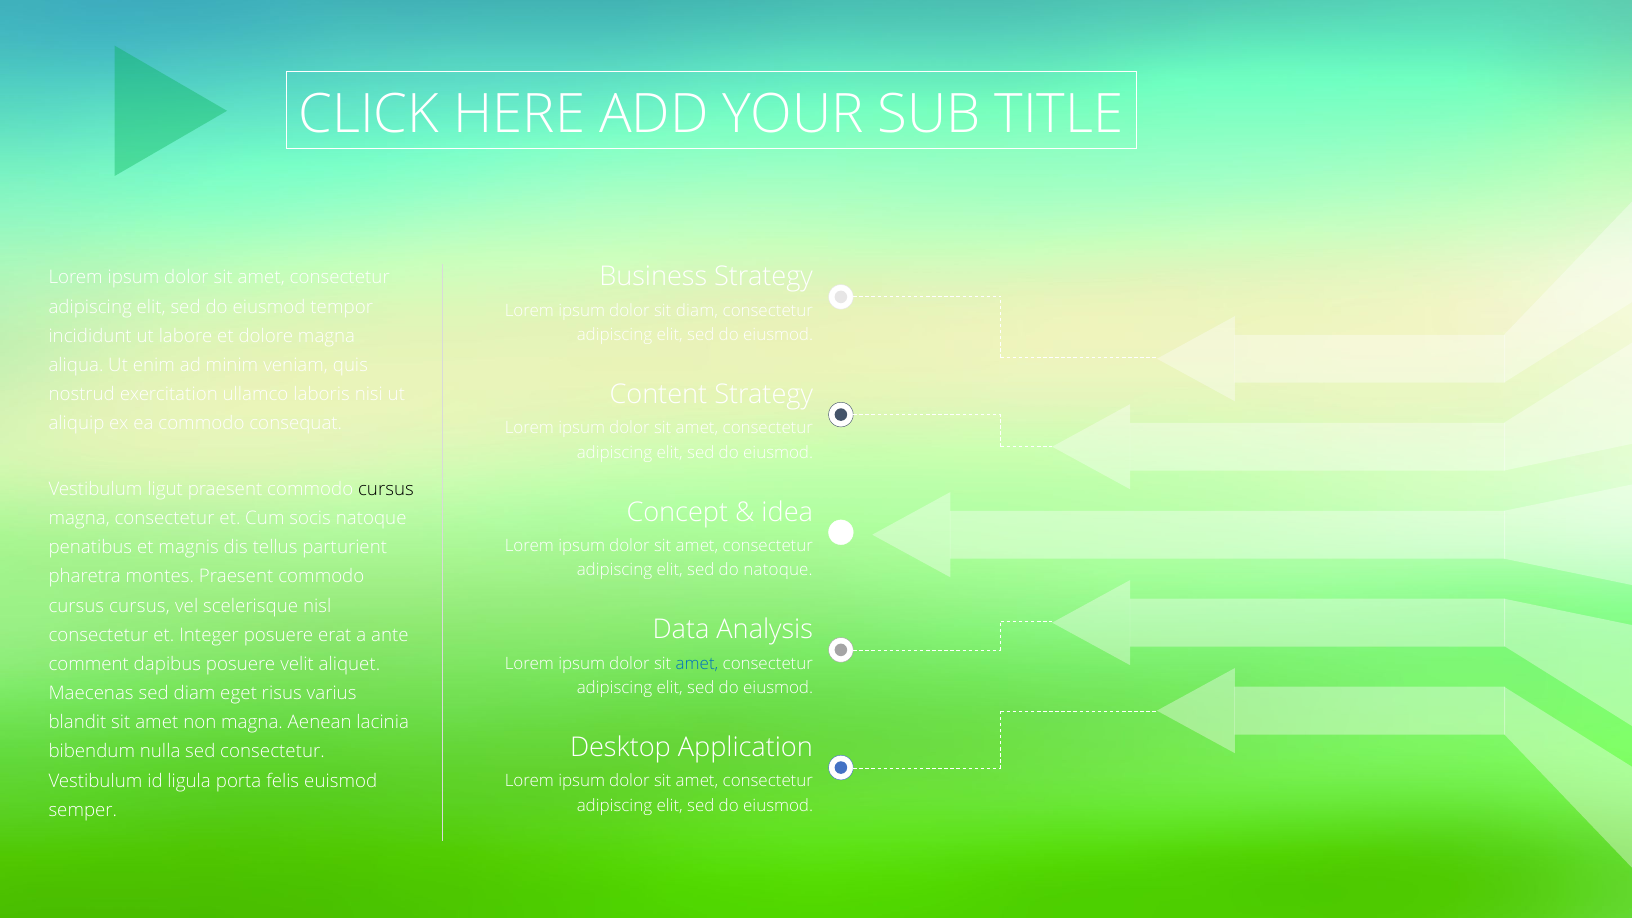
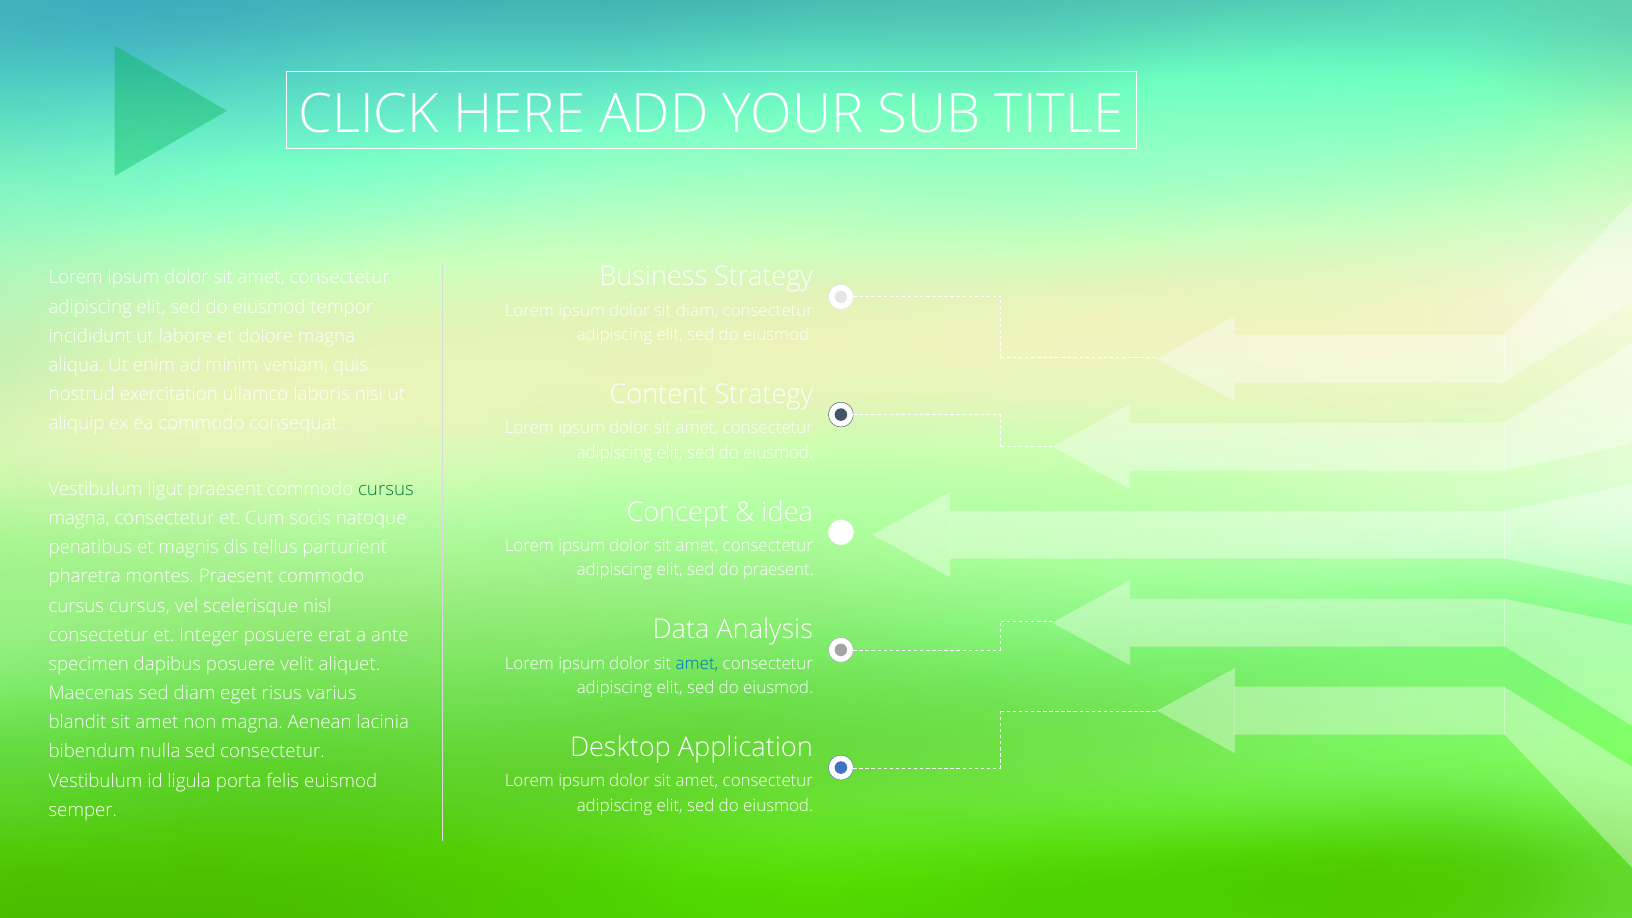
cursus colour: black -> green (386, 489)
do natoque: natoque -> praesent (778, 570)
comment: comment -> specimen (89, 664)
